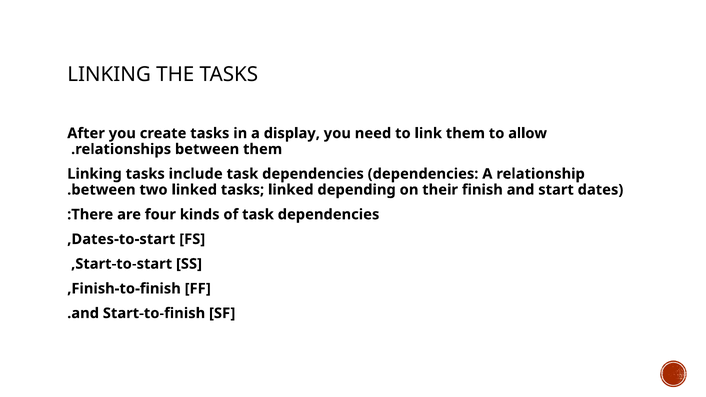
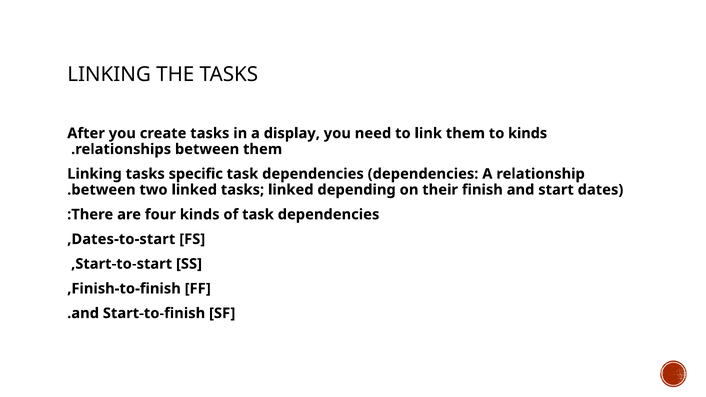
to allow: allow -> kinds (528, 133)
include: include -> specific (196, 174)
